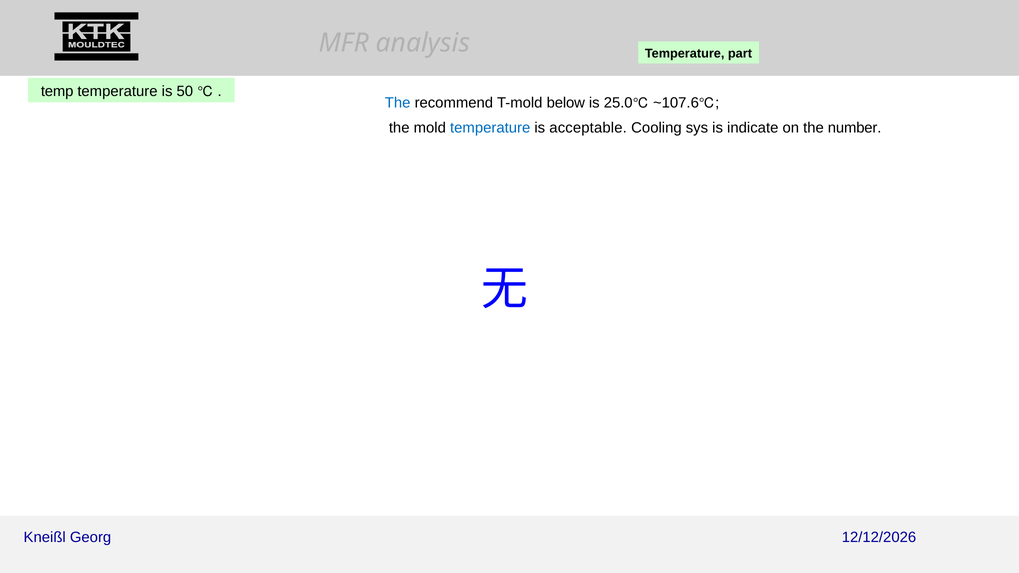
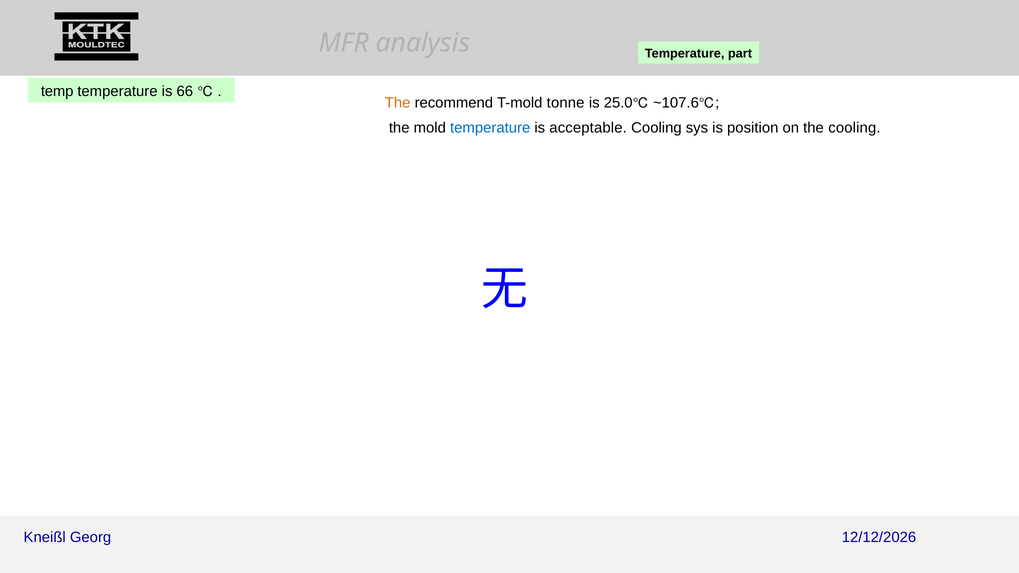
50: 50 -> 66 (185, 91)
The colour: blue -> orange (398, 103)
below: below -> tonne (566, 103)
indicate: indicate -> position (753, 128)
the number: number -> cooling (854, 128)
